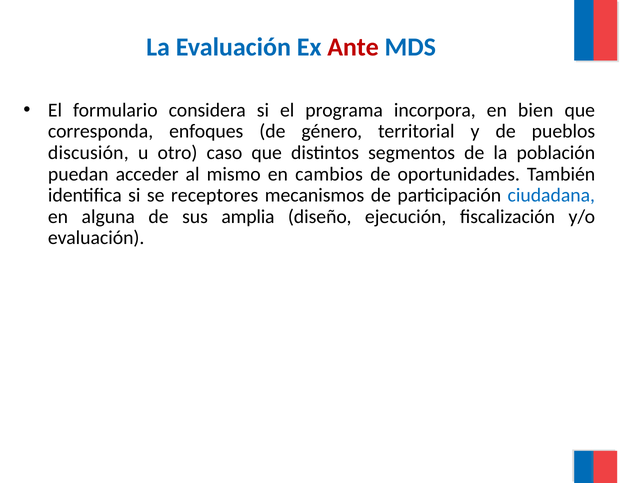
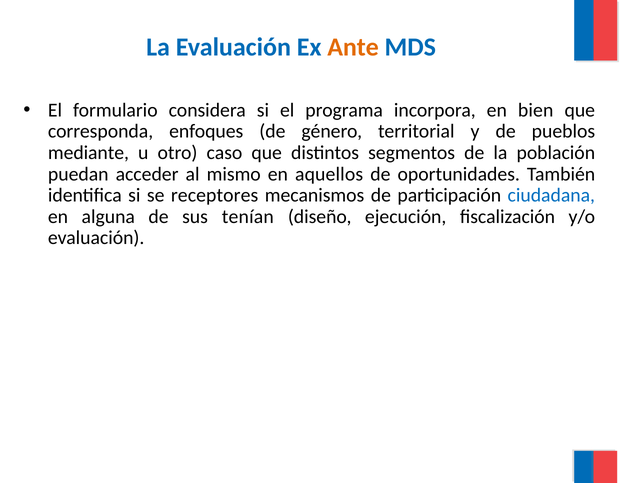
Ante colour: red -> orange (353, 47)
discusión: discusión -> mediante (88, 153)
cambios: cambios -> aquellos (329, 174)
amplia: amplia -> tenían (248, 217)
